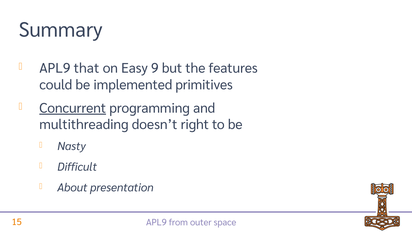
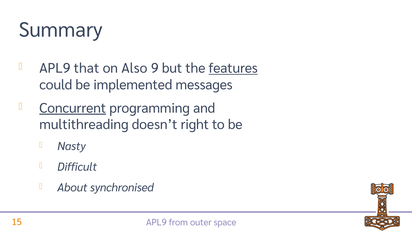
Easy: Easy -> Also (134, 68)
features underline: none -> present (233, 68)
primitives: primitives -> messages (204, 85)
presentation: presentation -> synchronised (122, 188)
